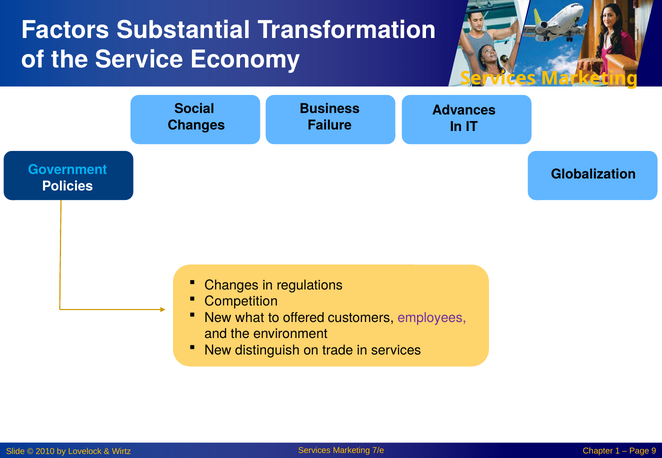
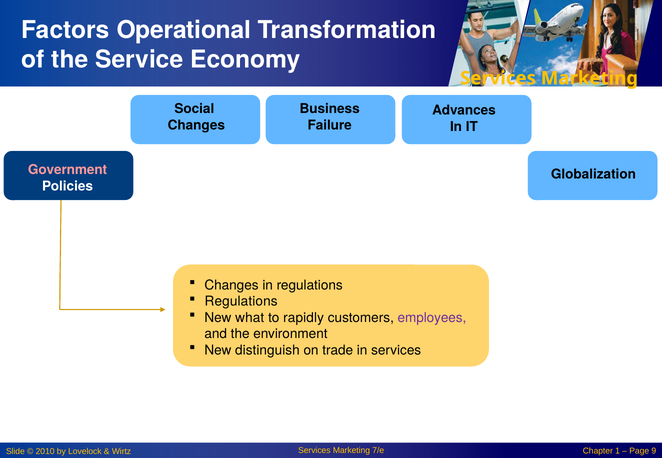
Substantial: Substantial -> Operational (184, 30)
Government colour: light blue -> pink (68, 170)
Competition: Competition -> Regulations (241, 302)
offered: offered -> rapidly (304, 318)
